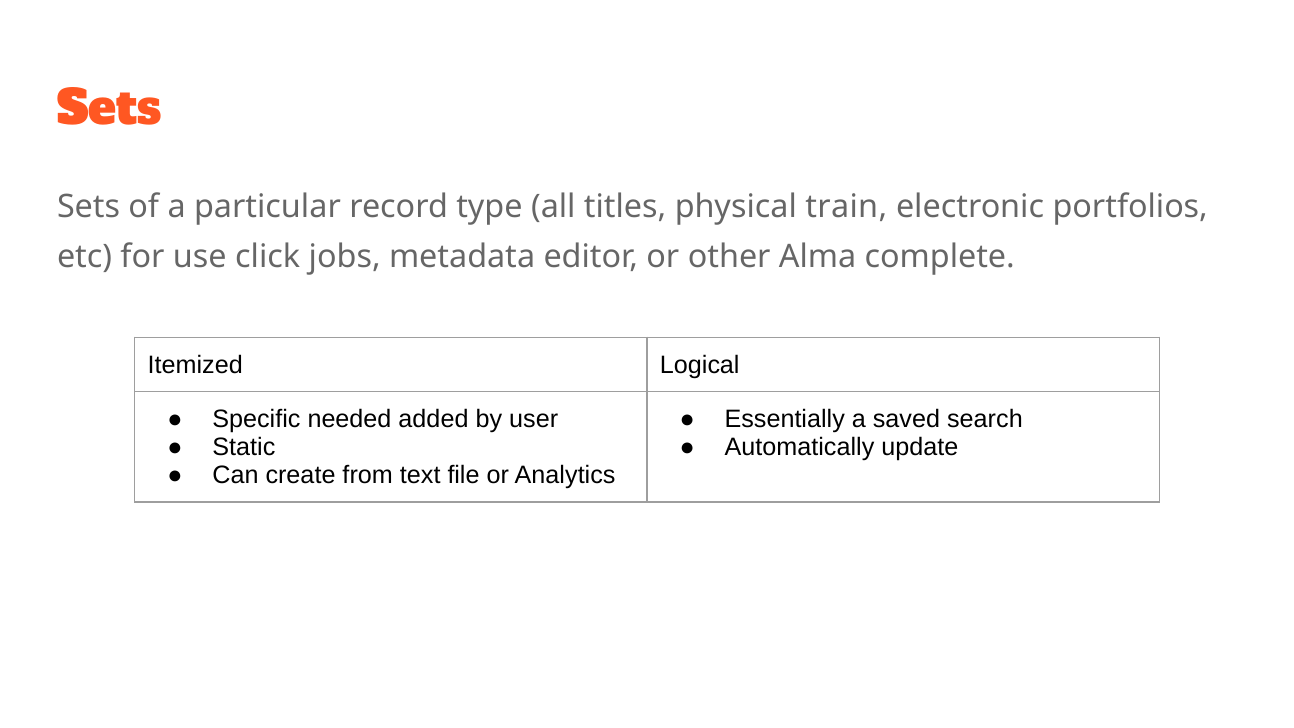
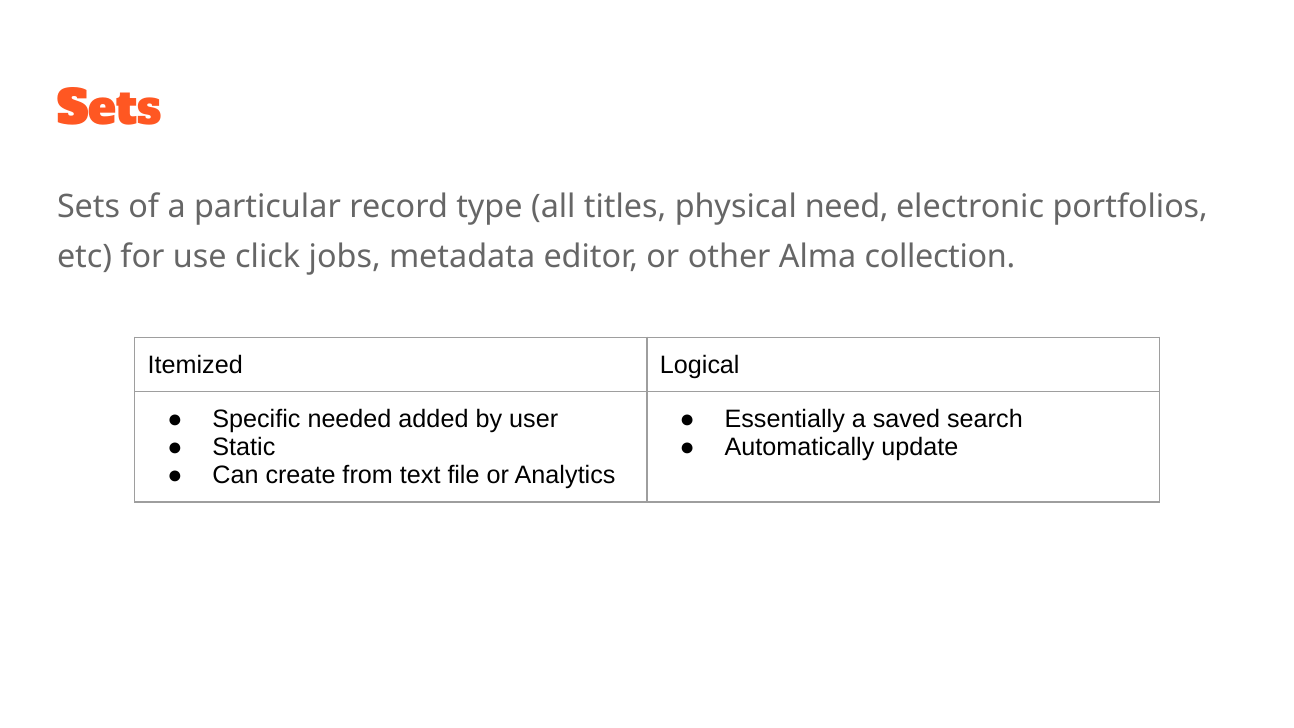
train: train -> need (847, 206)
complete: complete -> collection (940, 257)
